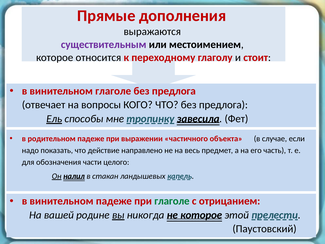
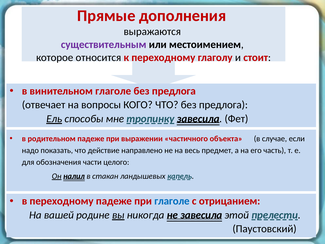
винительном: винительном -> переходному (62, 201)
глаголе colour: green -> blue (172, 201)
не которое: которое -> завесила (201, 215)
